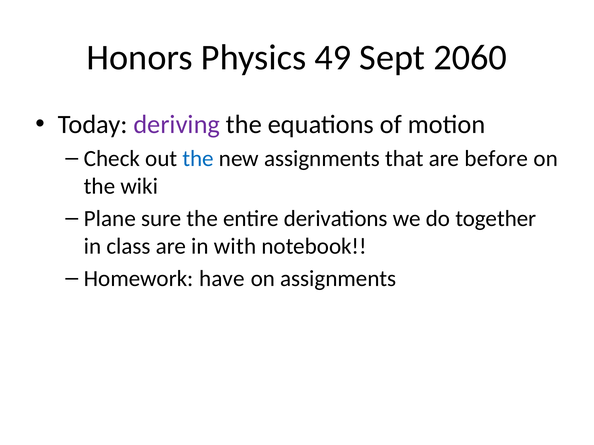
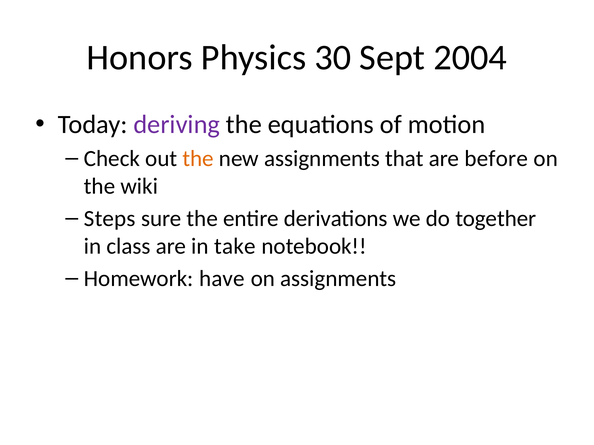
49: 49 -> 30 (333, 58)
2060: 2060 -> 2004 (470, 58)
the colour: blue -> orange (198, 159)
Plane: Plane -> Steps (110, 219)
with: with -> take (235, 247)
